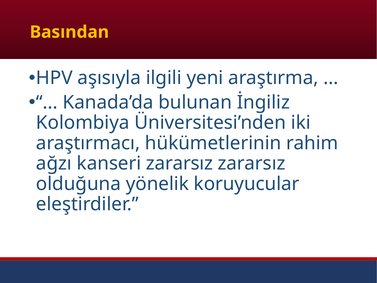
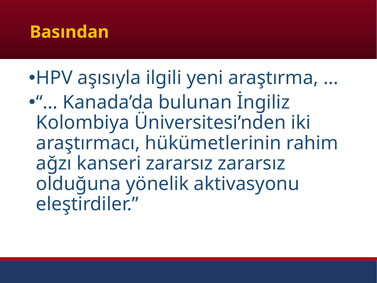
koruyucular: koruyucular -> aktivasyonu (247, 184)
